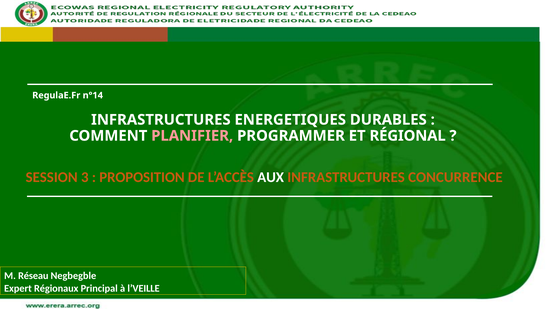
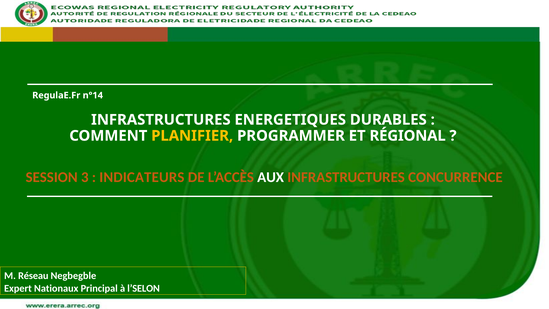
PLANIFIER colour: pink -> yellow (192, 136)
PROPOSITION: PROPOSITION -> INDICATEURS (142, 177)
Régionaux: Régionaux -> Nationaux (56, 288)
l’VEILLE: l’VEILLE -> l’SELON (144, 288)
